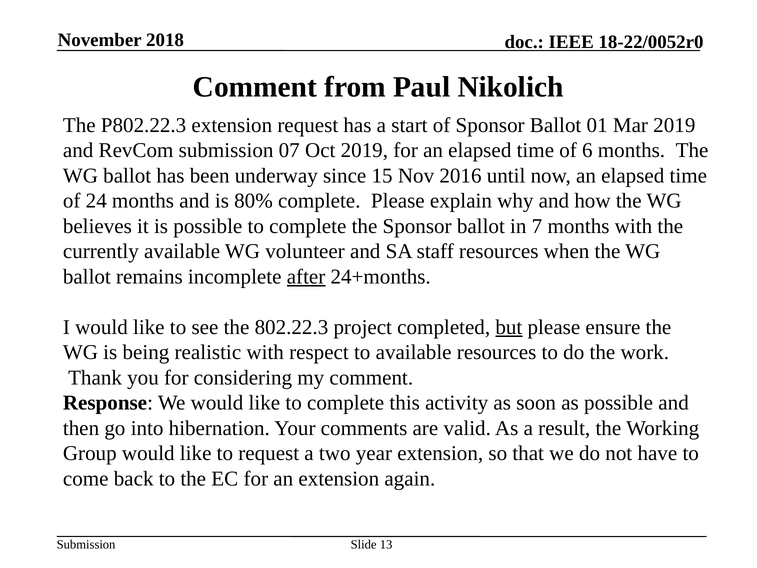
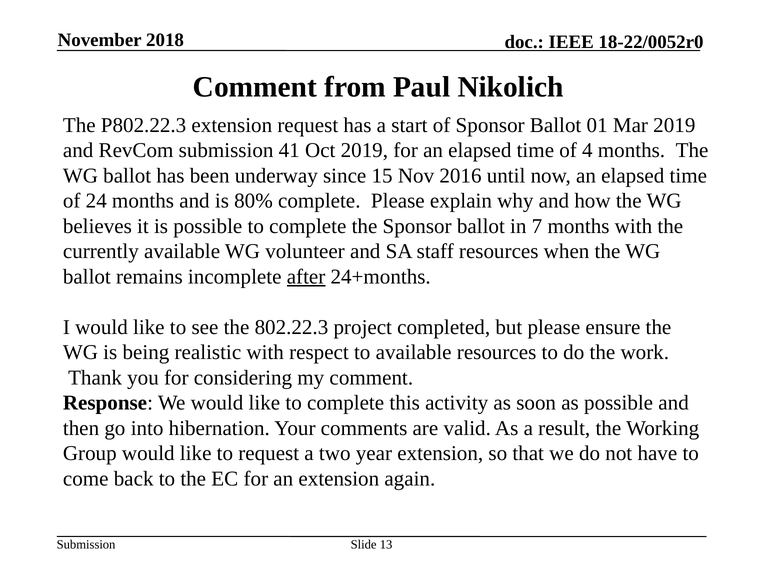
07: 07 -> 41 (289, 150)
6: 6 -> 4 (587, 150)
but underline: present -> none (509, 327)
